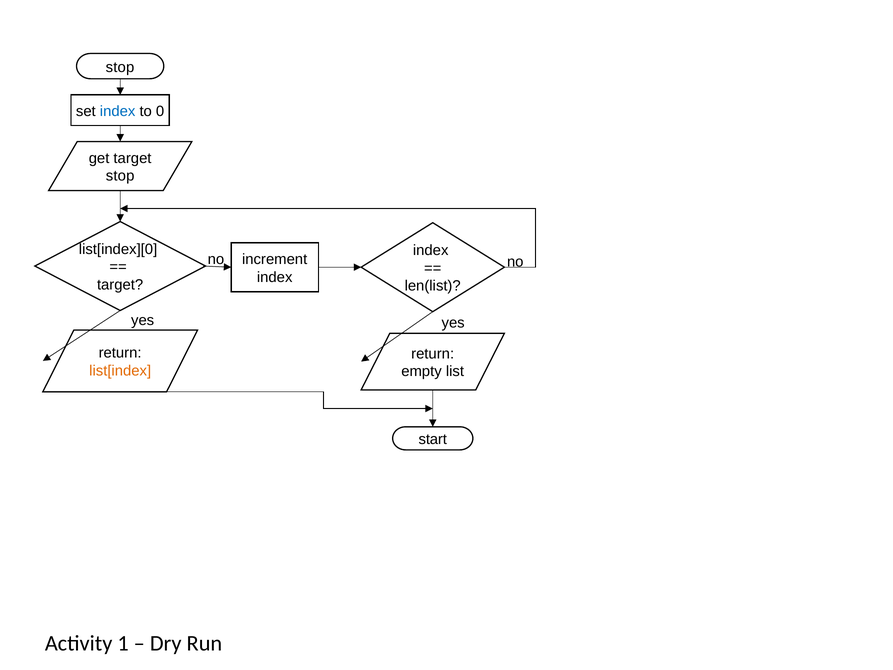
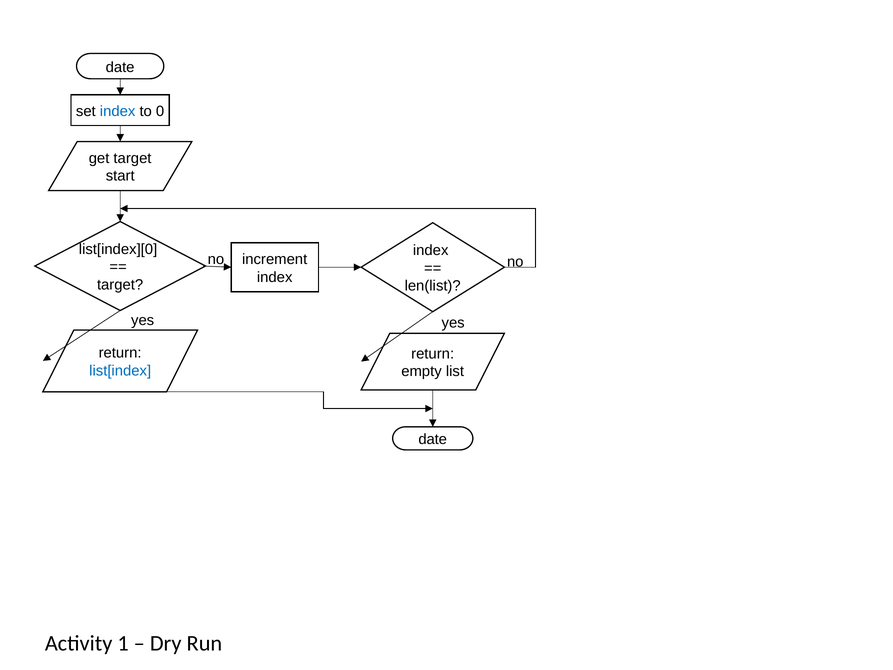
stop: stop -> date (120, 67)
stop: stop -> start (120, 176)
list[index colour: orange -> blue (120, 371)
start: start -> date (433, 439)
